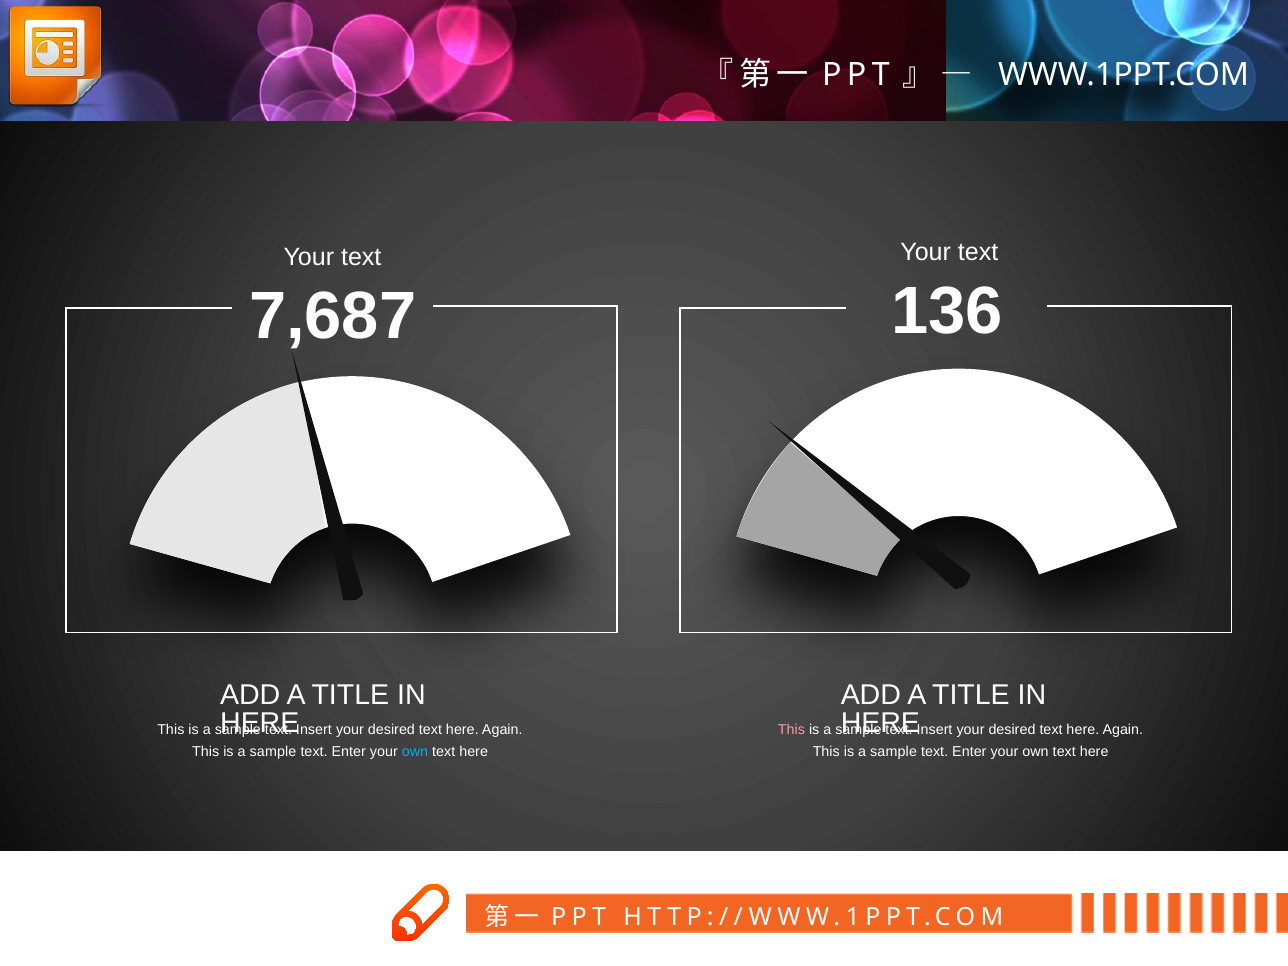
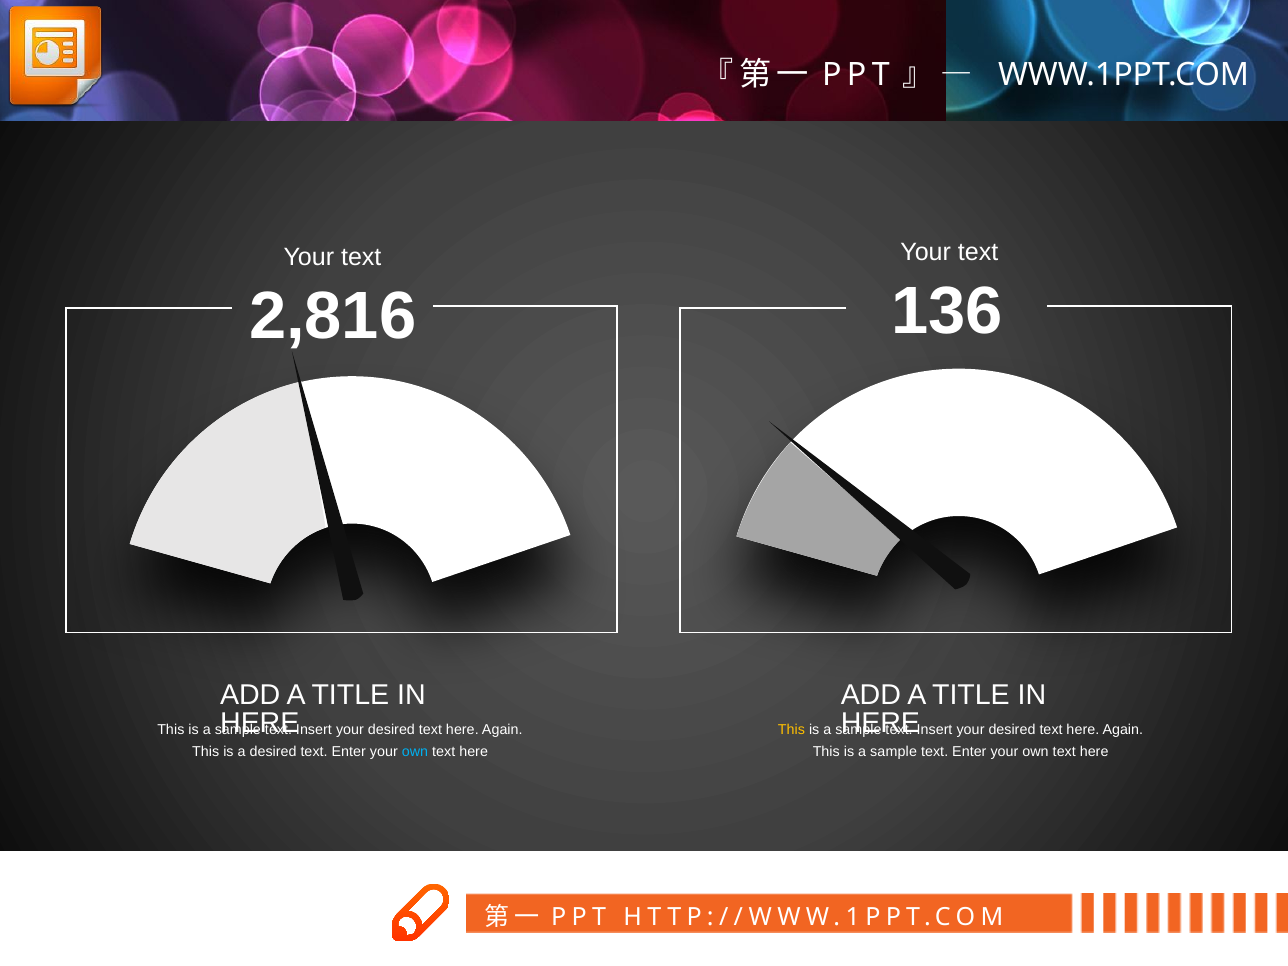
7,687: 7,687 -> 2,816 (333, 316)
This colour: pink -> yellow (792, 730)
sample: sample -> desired (273, 751)
